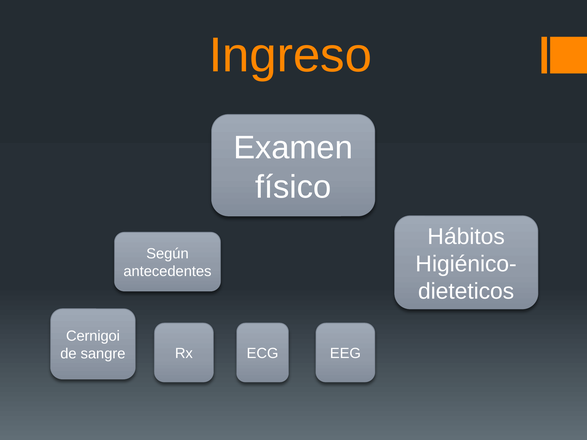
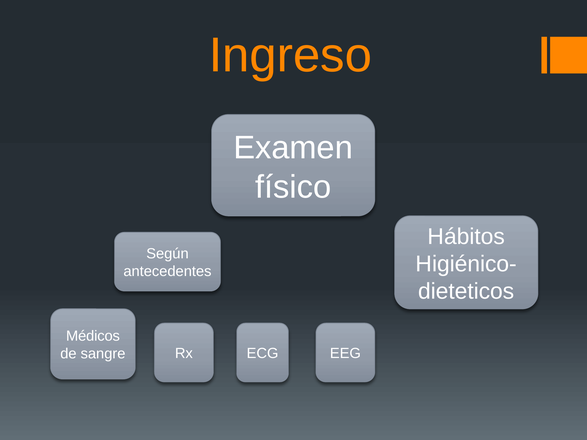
Cernigoi: Cernigoi -> Médicos (93, 336)
